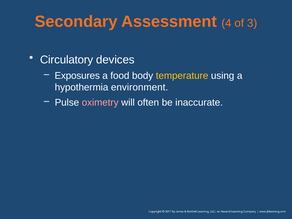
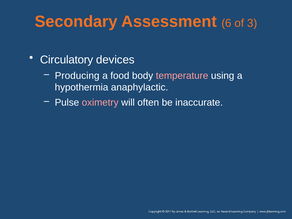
4: 4 -> 6 (226, 23)
Exposures: Exposures -> Producing (77, 76)
temperature colour: yellow -> pink (182, 76)
environment: environment -> anaphylactic (140, 87)
